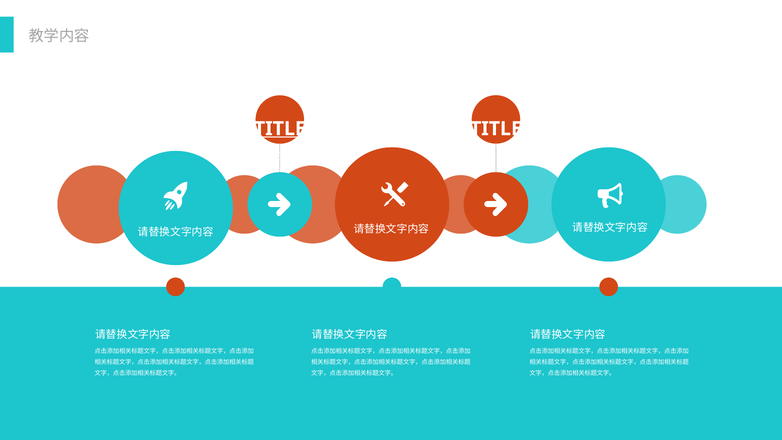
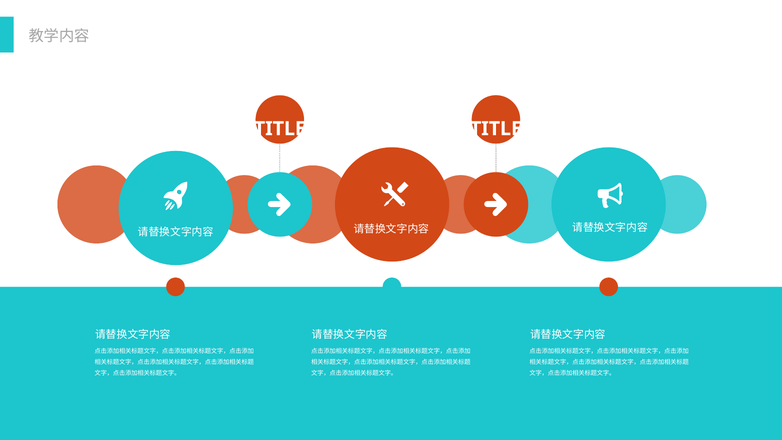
TITLE underline: present -> none (280, 129)
